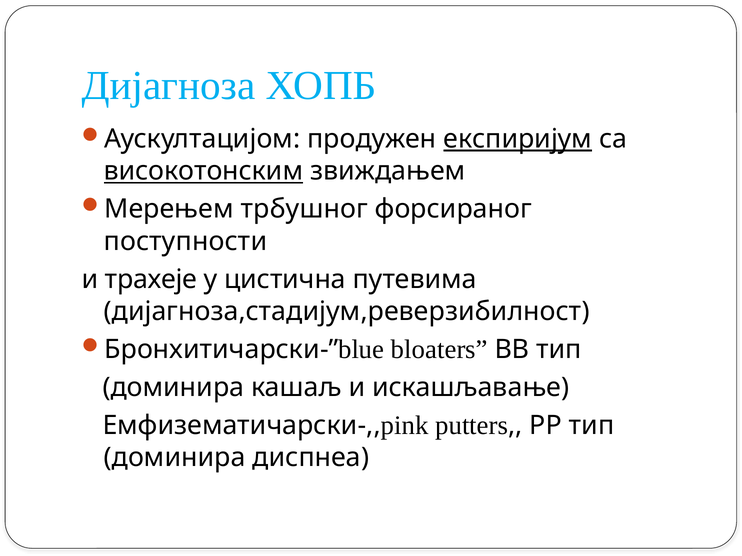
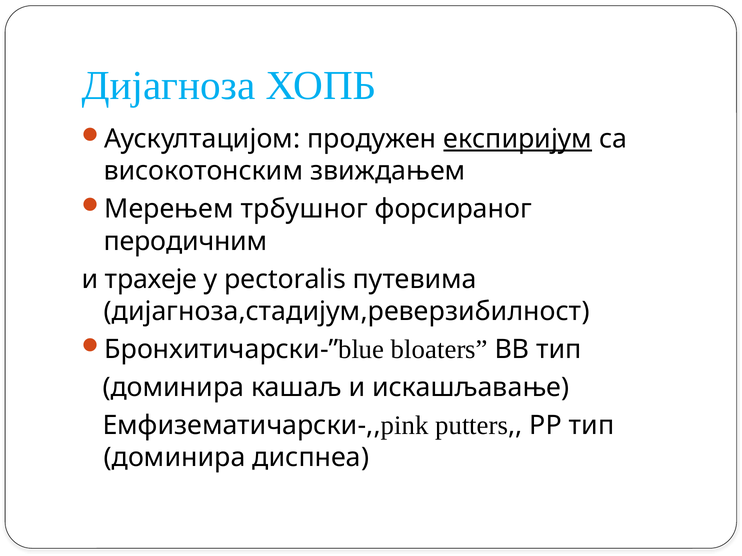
високотонским underline: present -> none (203, 171)
поступности: поступности -> перодичним (186, 241)
цистична: цистична -> pectoralis (285, 280)
